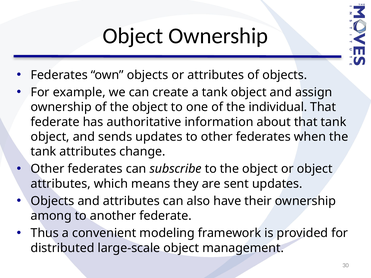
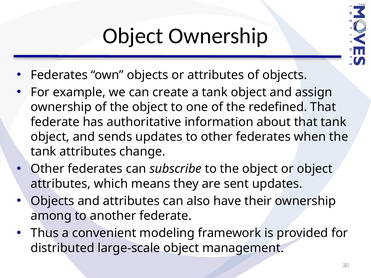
individual: individual -> redefined (278, 107)
